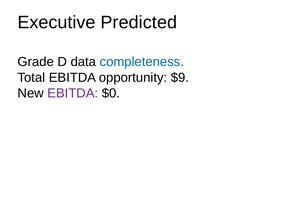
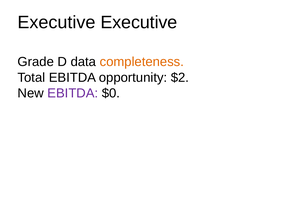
Executive Predicted: Predicted -> Executive (139, 22)
completeness colour: blue -> orange (142, 62)
$9: $9 -> $2 (180, 77)
